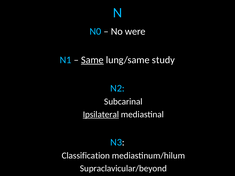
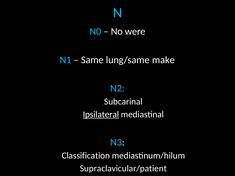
Same underline: present -> none (92, 60)
study: study -> make (163, 60)
Supraclavicular/beyond: Supraclavicular/beyond -> Supraclavicular/patient (123, 169)
